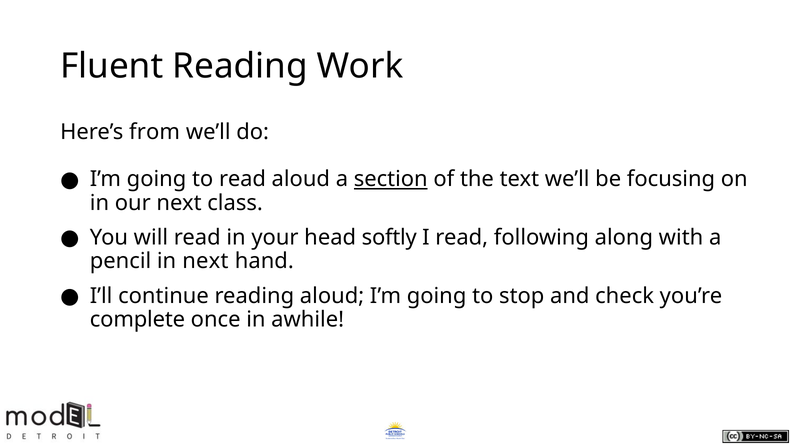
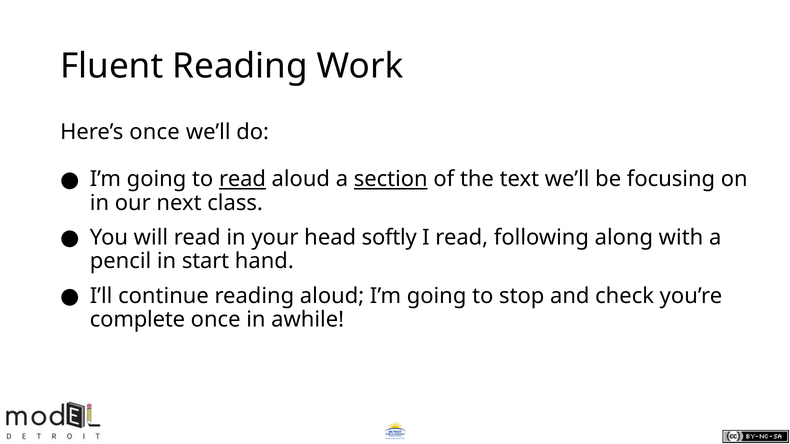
Here’s from: from -> once (155, 132)
read underline: none -> present (242, 179)
in next: next -> start (206, 261)
